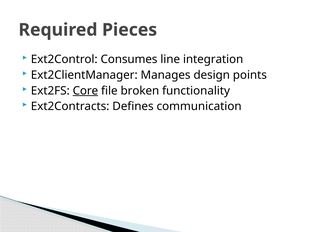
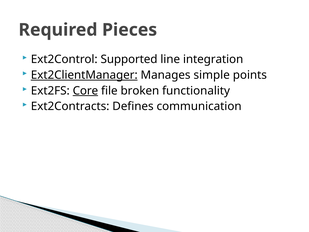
Consumes: Consumes -> Supported (129, 59)
Ext2ClientManager underline: none -> present (84, 75)
design: design -> simple (212, 75)
